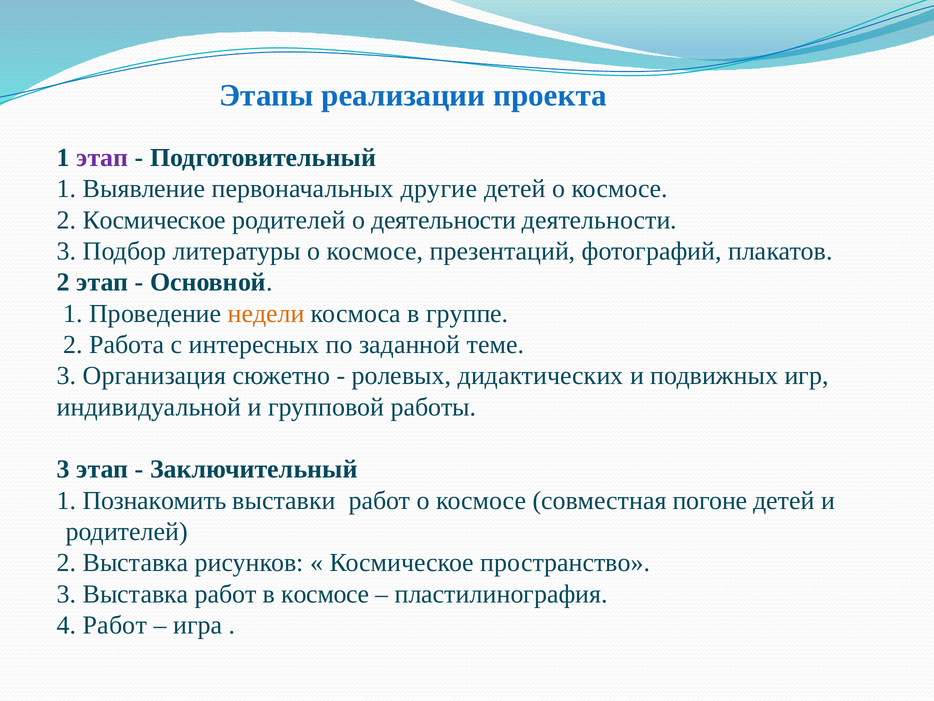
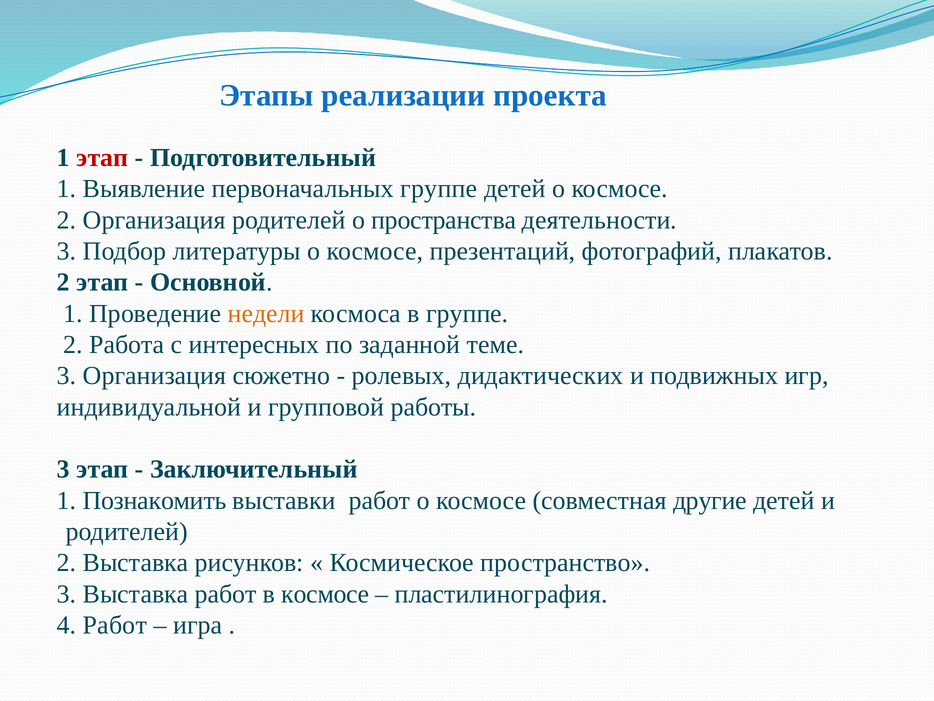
этап colour: purple -> red (102, 157)
первоначальных другие: другие -> группе (439, 189)
2 Космическое: Космическое -> Организация (154, 220)
о деятельности: деятельности -> пространства (444, 220)
погоне: погоне -> другие (710, 500)
